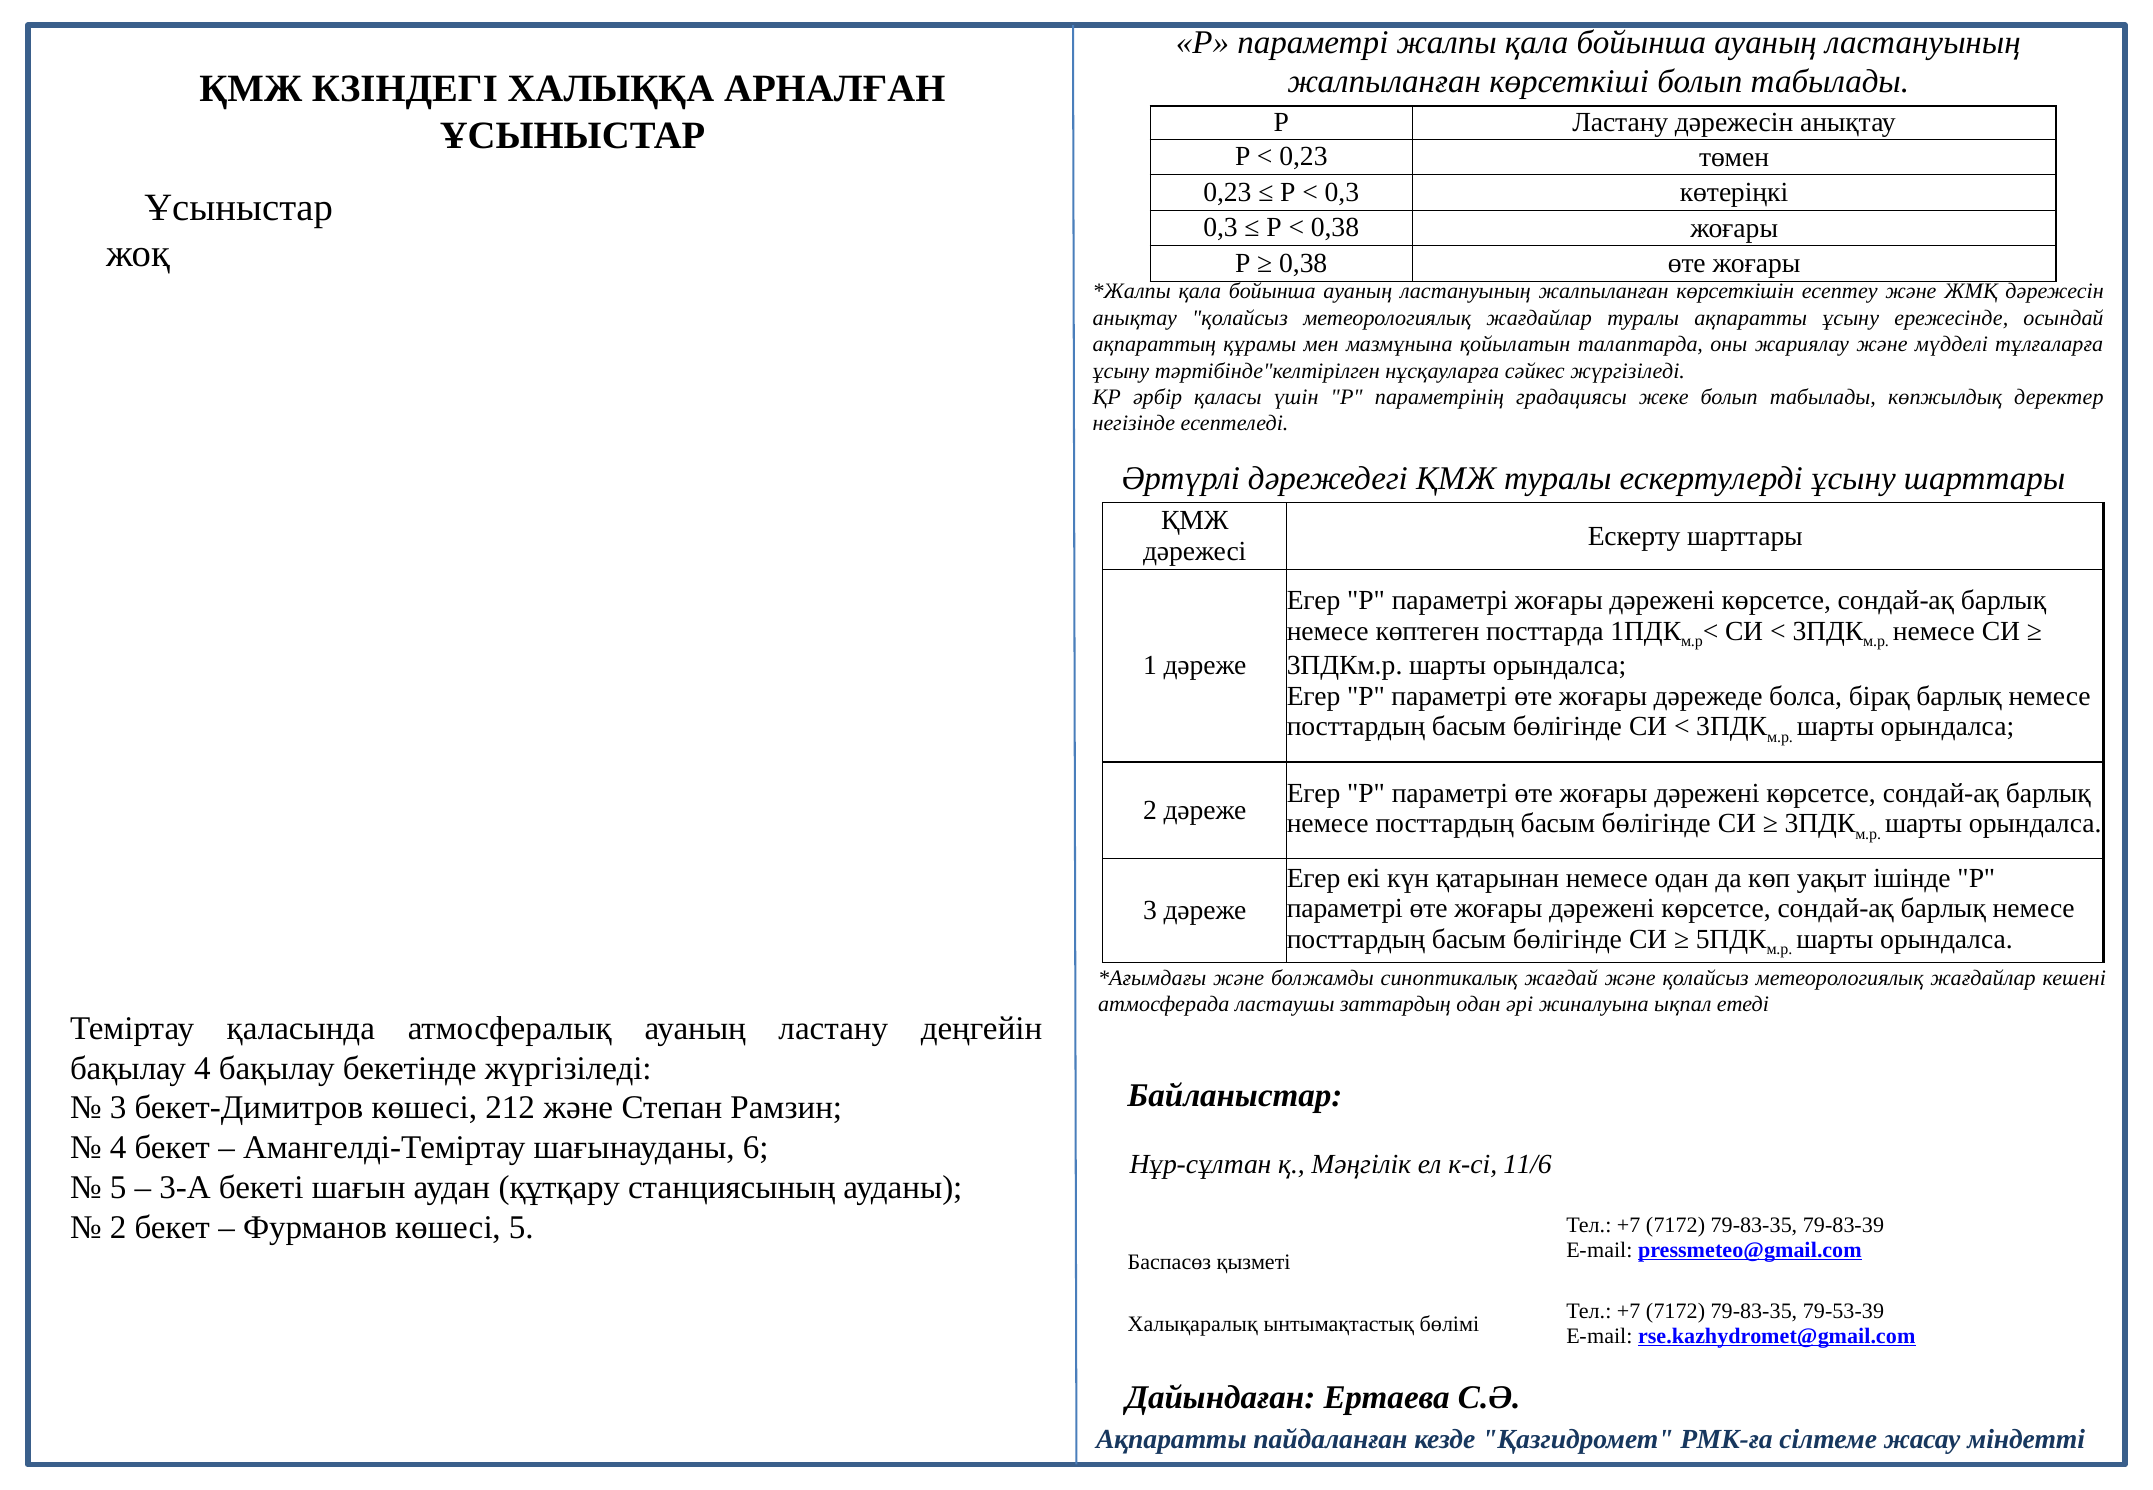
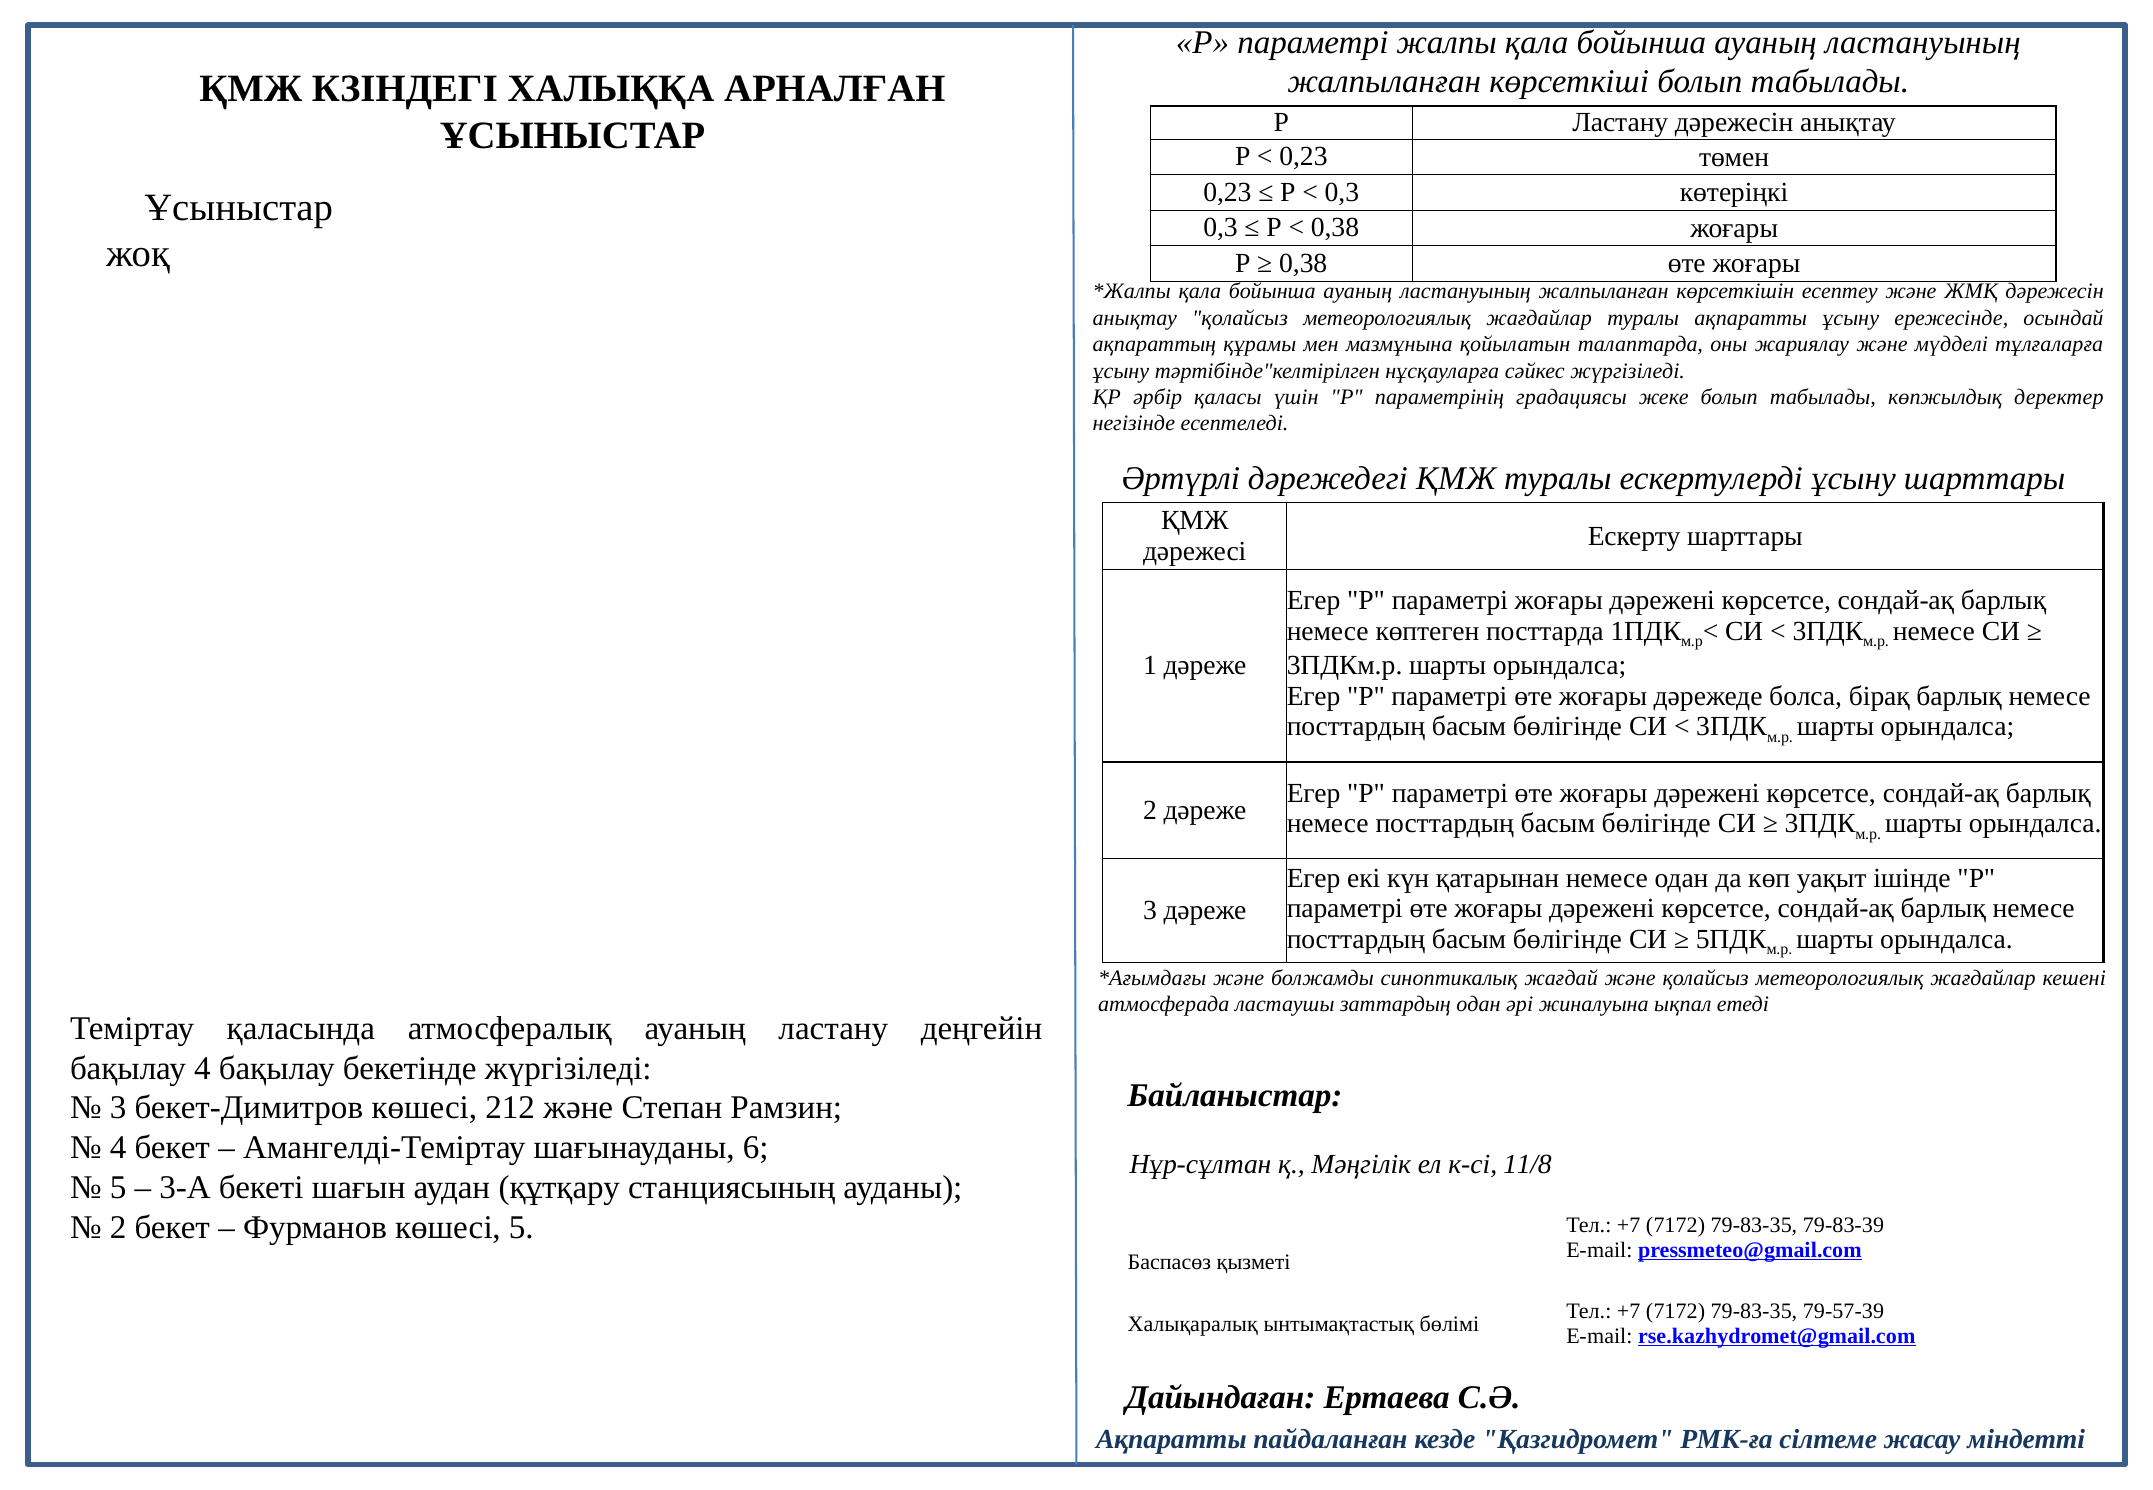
11/6: 11/6 -> 11/8 (1527, 1165)
79-53-39: 79-53-39 -> 79-57-39 (1843, 1312)
